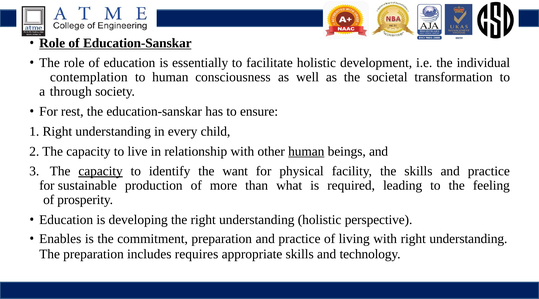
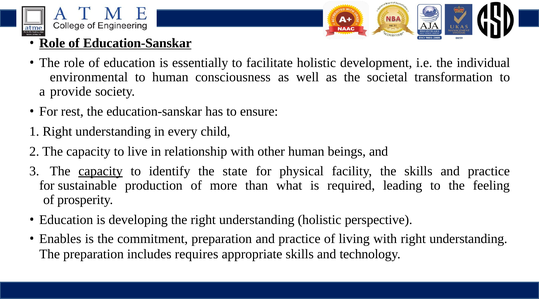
contemplation: contemplation -> environmental (89, 77)
through: through -> provide (71, 92)
human underline: present -> none (306, 152)
want: want -> state (235, 171)
